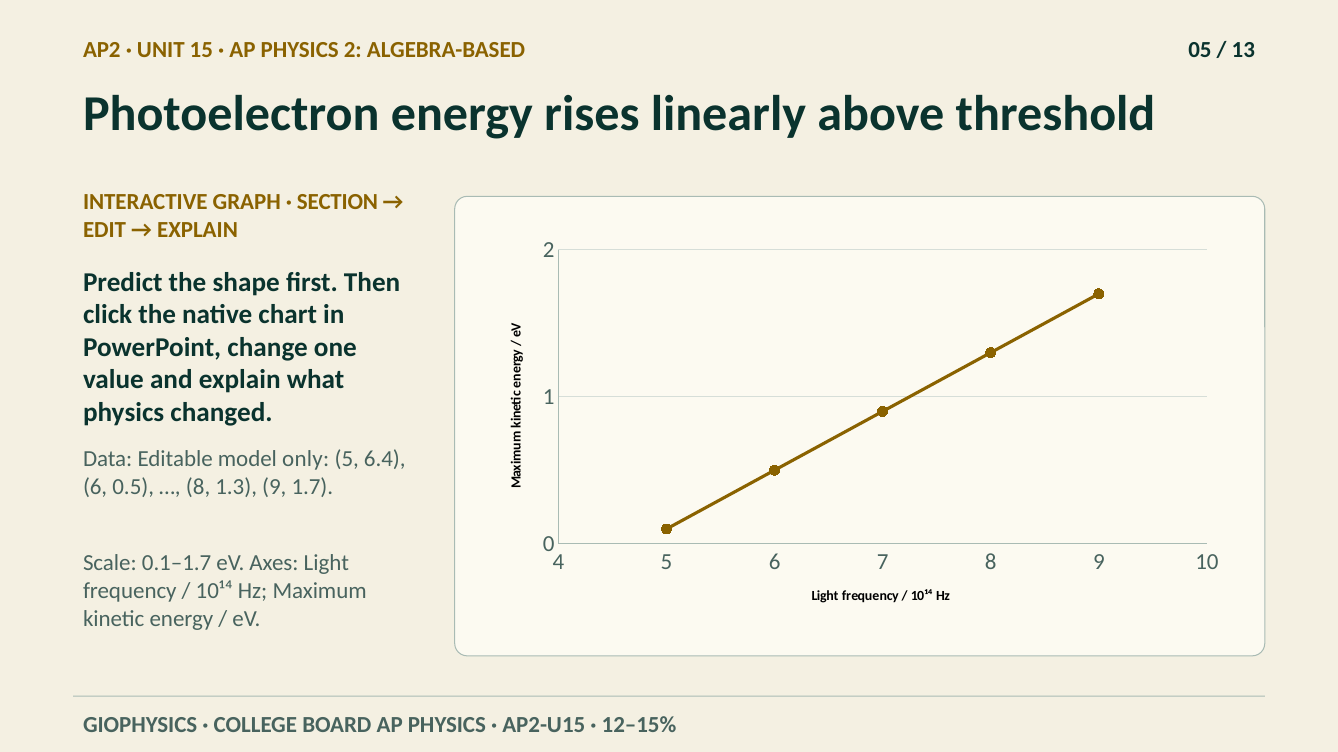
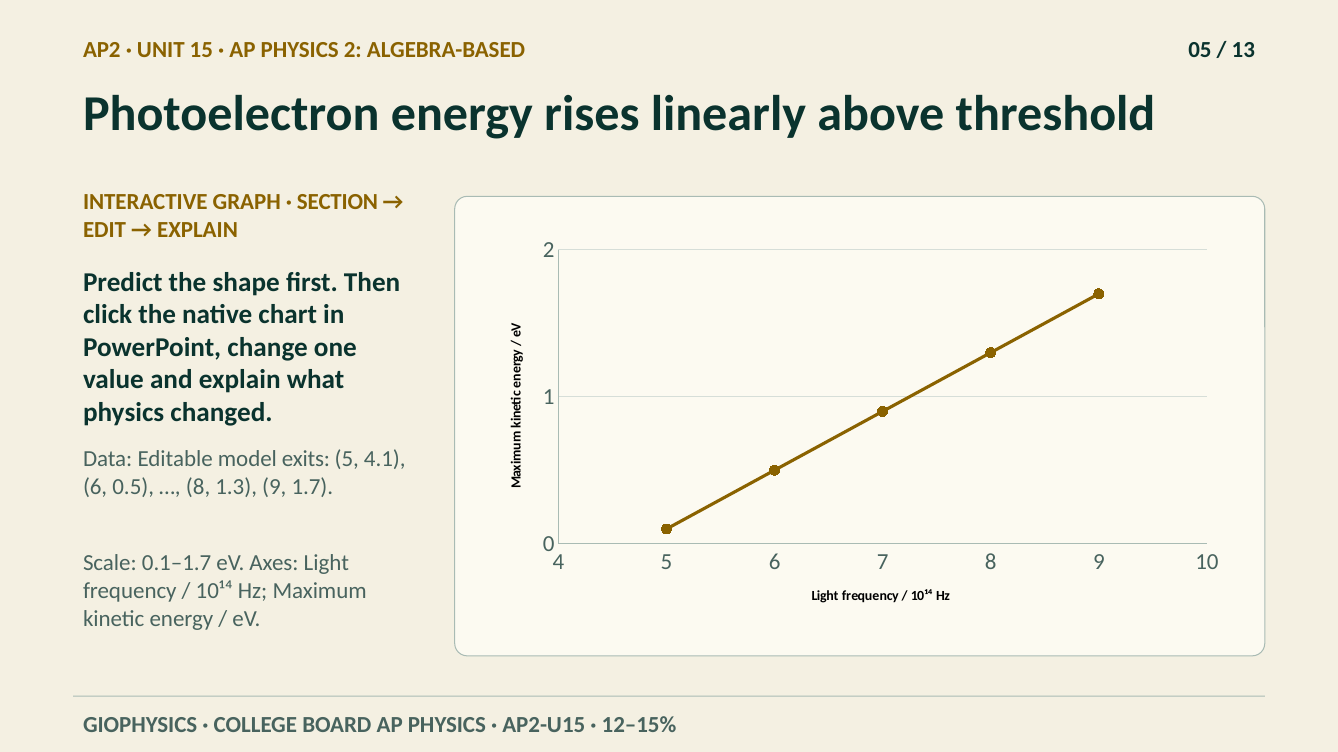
only: only -> exits (306, 459)
6.4: 6.4 -> 4.1 (385, 459)
